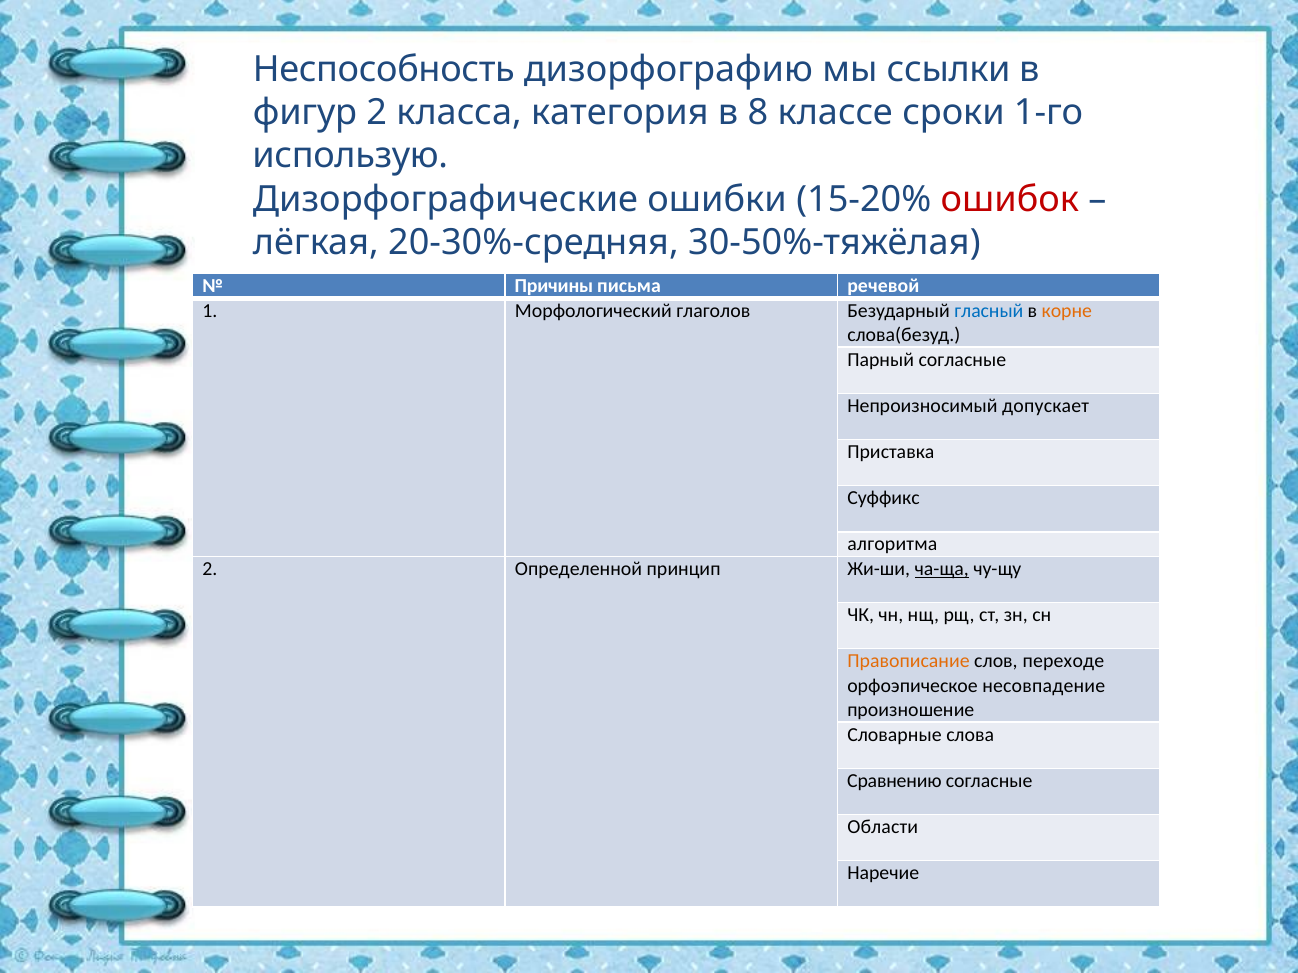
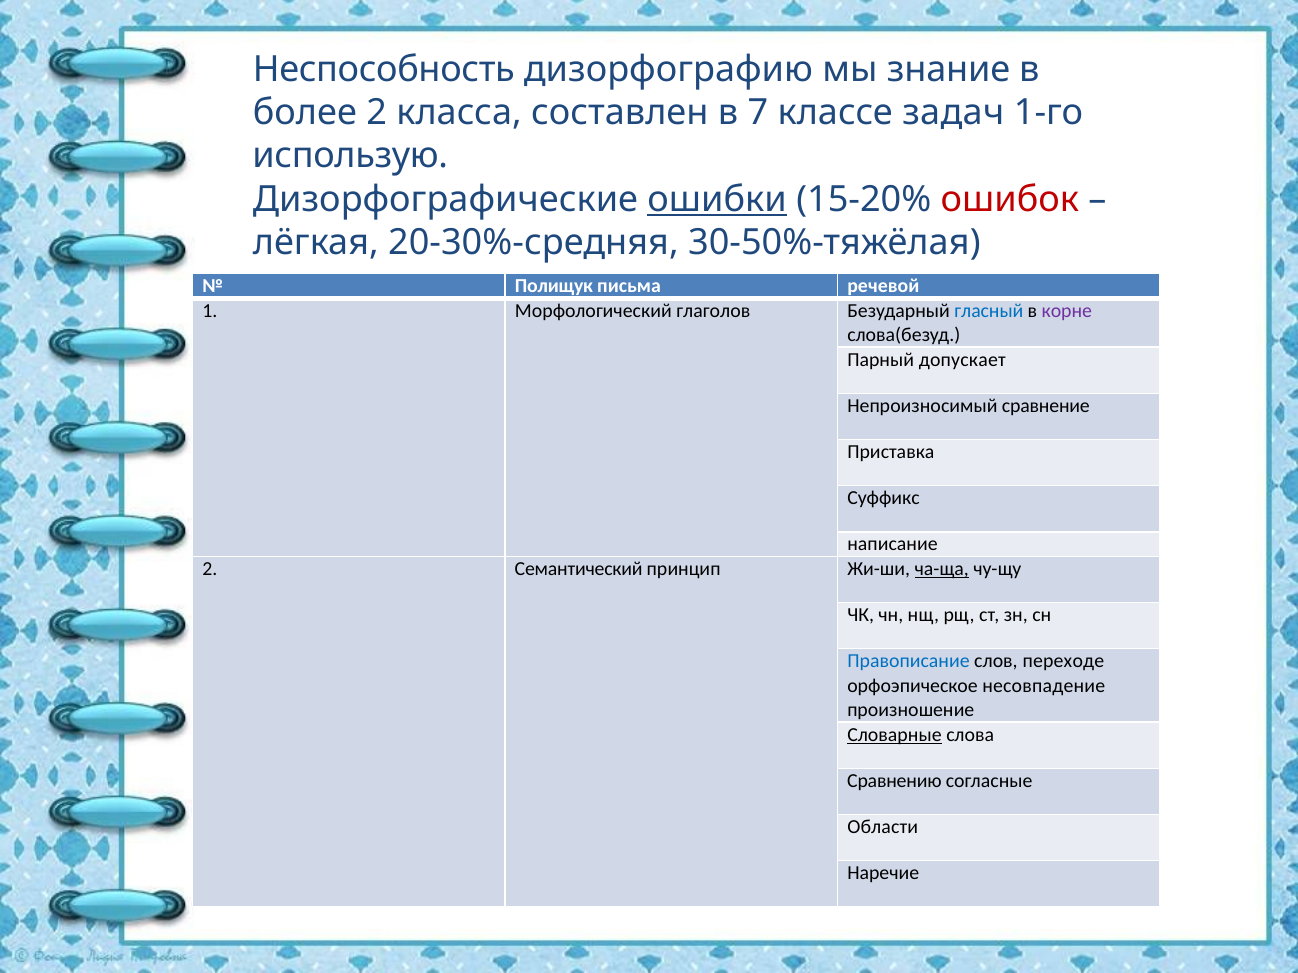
ссылки: ссылки -> знание (949, 70)
фигур: фигур -> более (305, 113)
категория: категория -> составлен (620, 113)
8: 8 -> 7 (758, 113)
сроки: сроки -> задач (953, 113)
ошибки underline: none -> present (717, 199)
Причины: Причины -> Полищук (554, 286)
корне colour: orange -> purple (1067, 311)
Парный согласные: согласные -> допускает (962, 360)
допускает: допускает -> сравнение (1046, 406)
алгоритма: алгоритма -> написание (892, 545)
Определенной: Определенной -> Семантический (579, 569)
Правописание colour: orange -> blue (908, 662)
Словарные underline: none -> present (894, 735)
